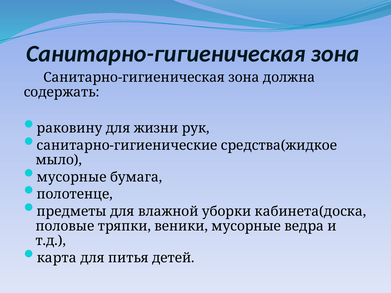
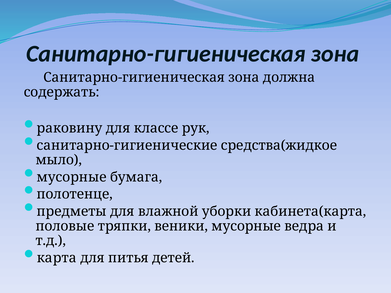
жизни: жизни -> классе (156, 128)
кабинета(доска: кабинета(доска -> кабинета(карта (310, 212)
